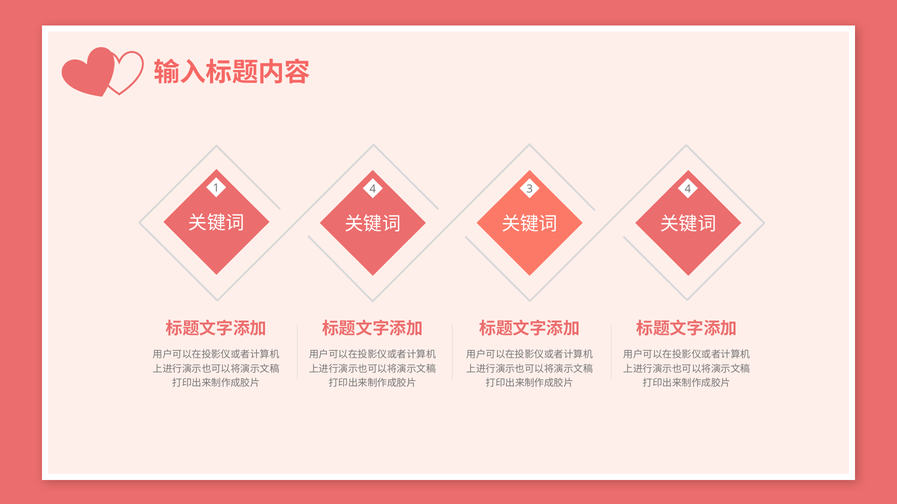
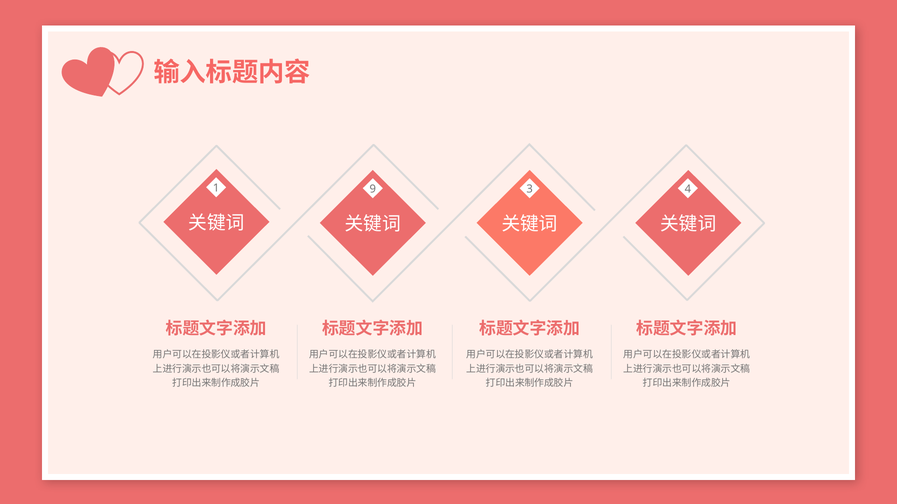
1 4: 4 -> 9 (373, 189)
